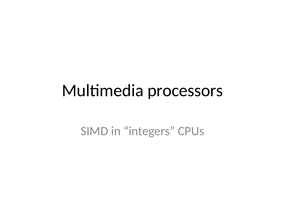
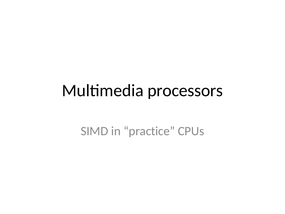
integers: integers -> practice (149, 131)
